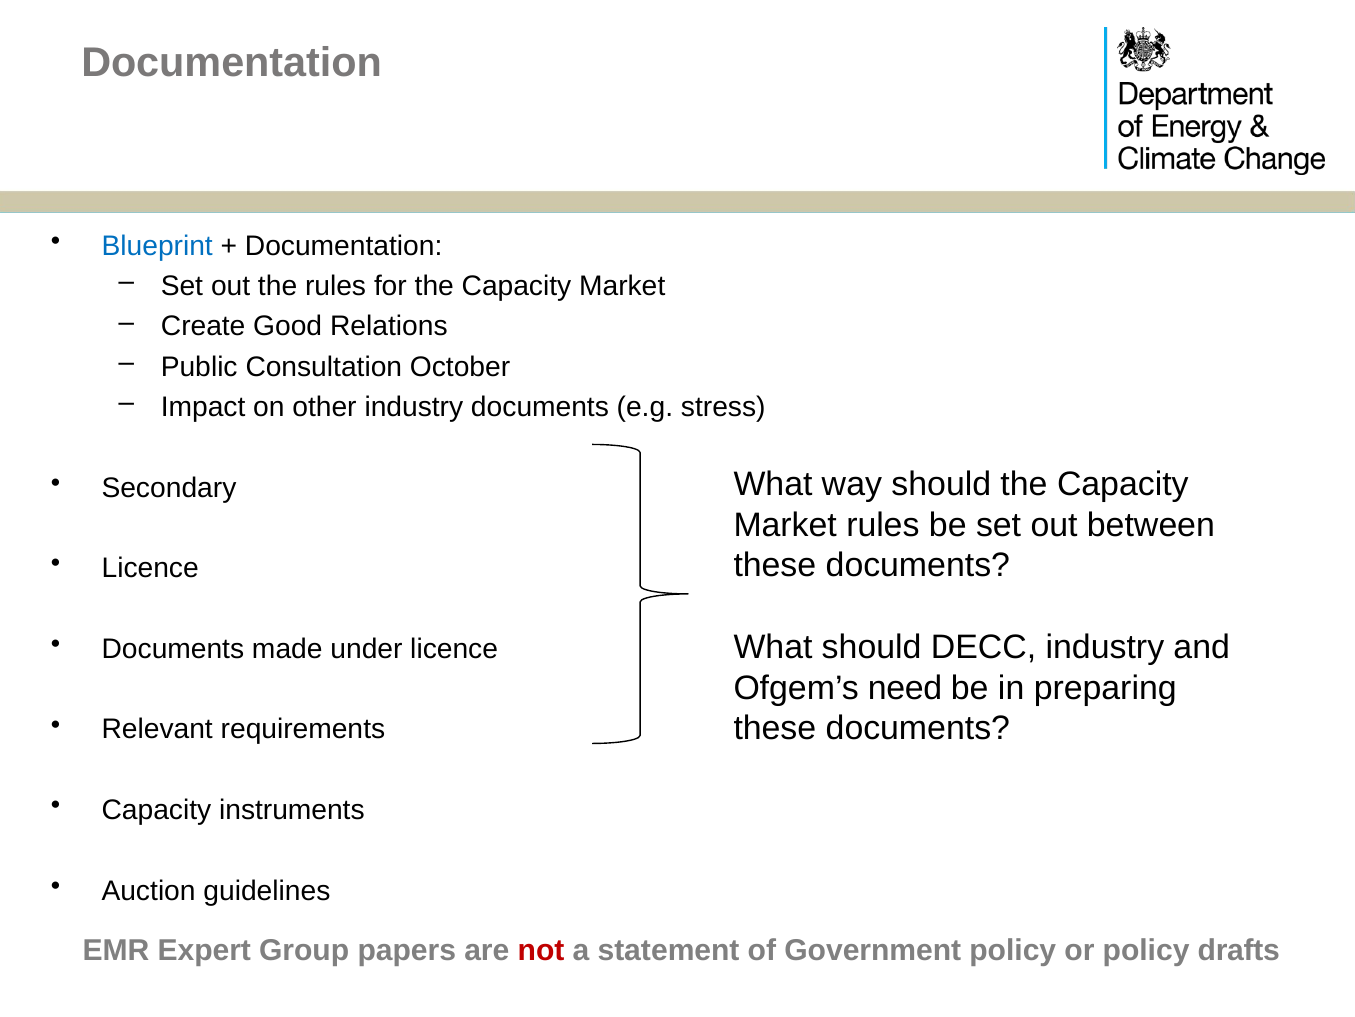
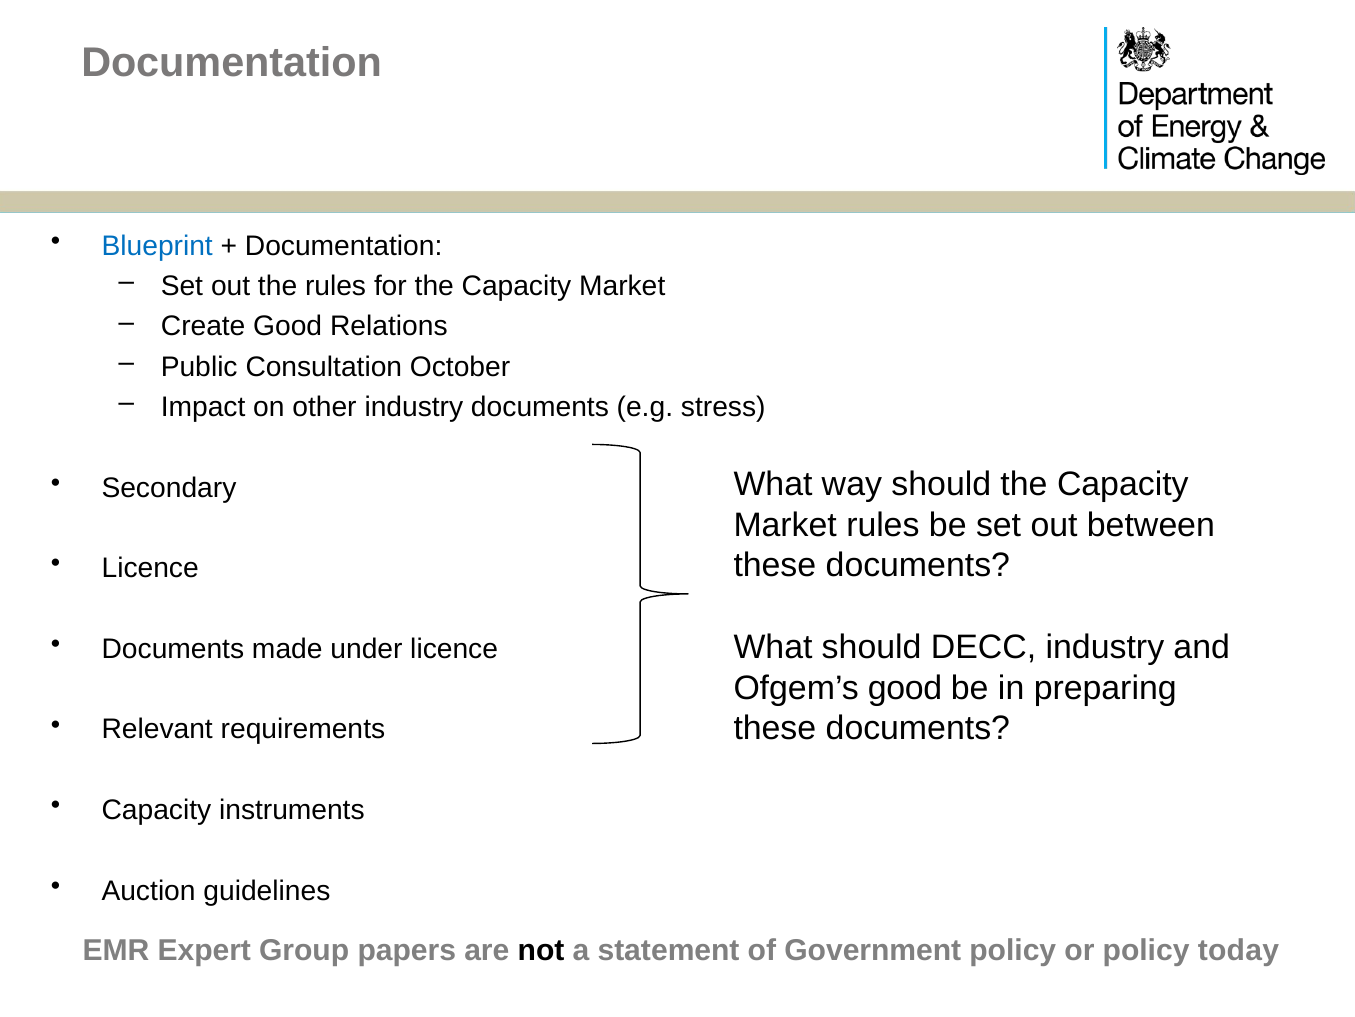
Ofgem’s need: need -> good (905, 687)
not colour: red -> black (541, 950)
drafts: drafts -> today (1238, 950)
